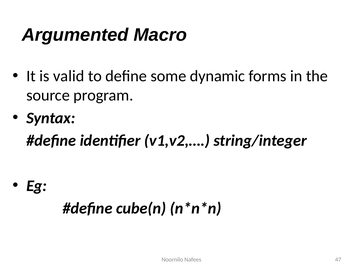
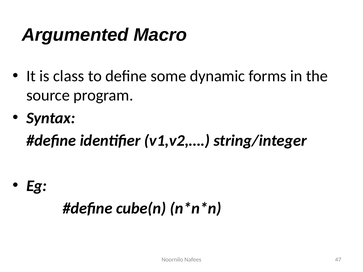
valid: valid -> class (69, 76)
